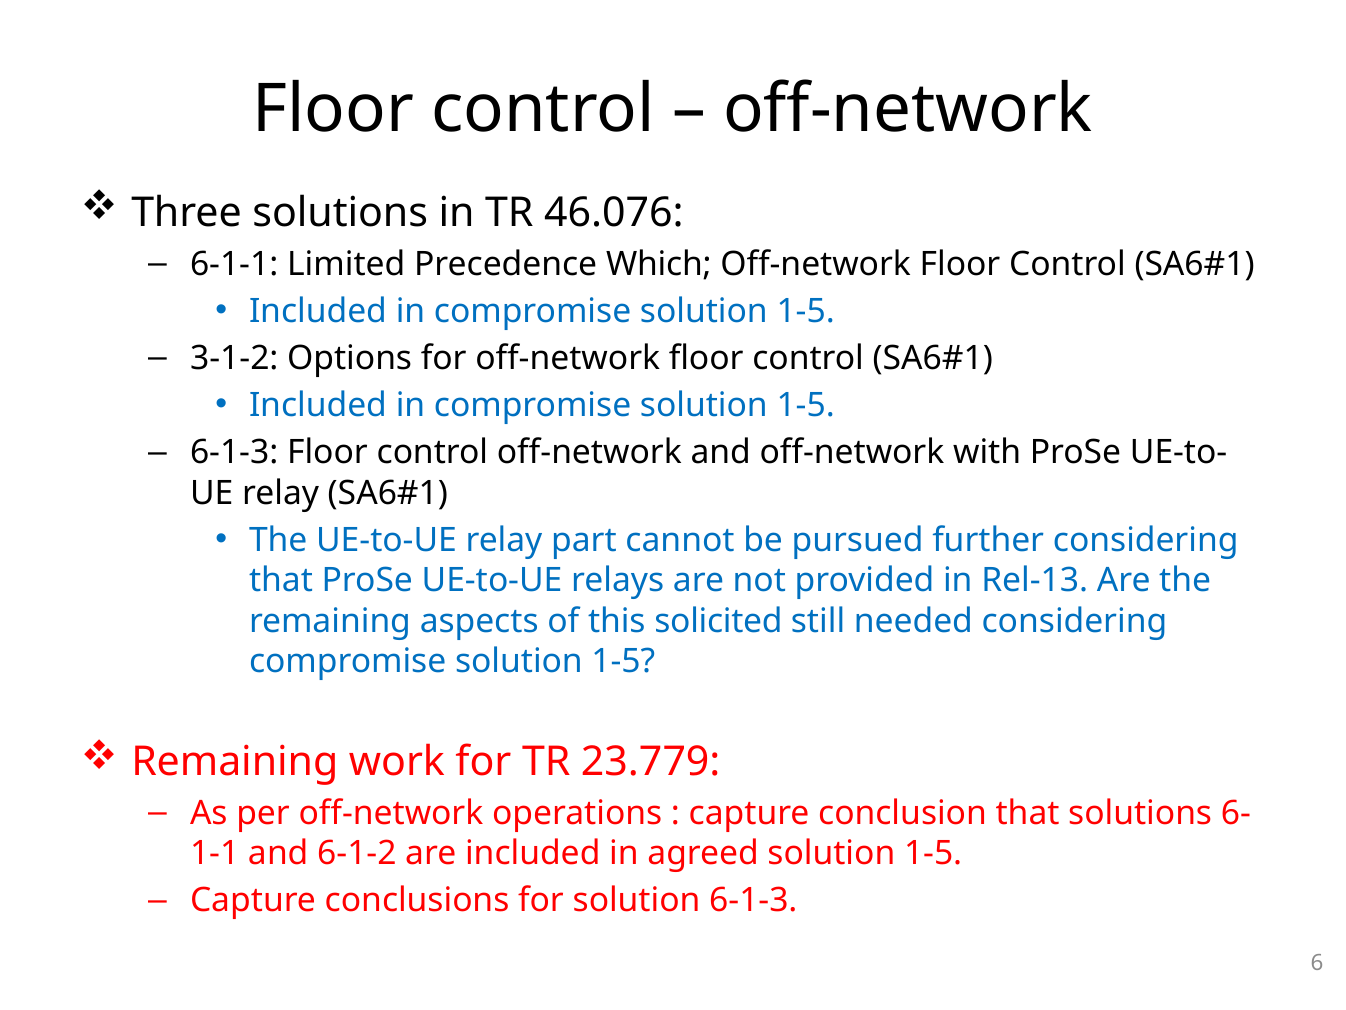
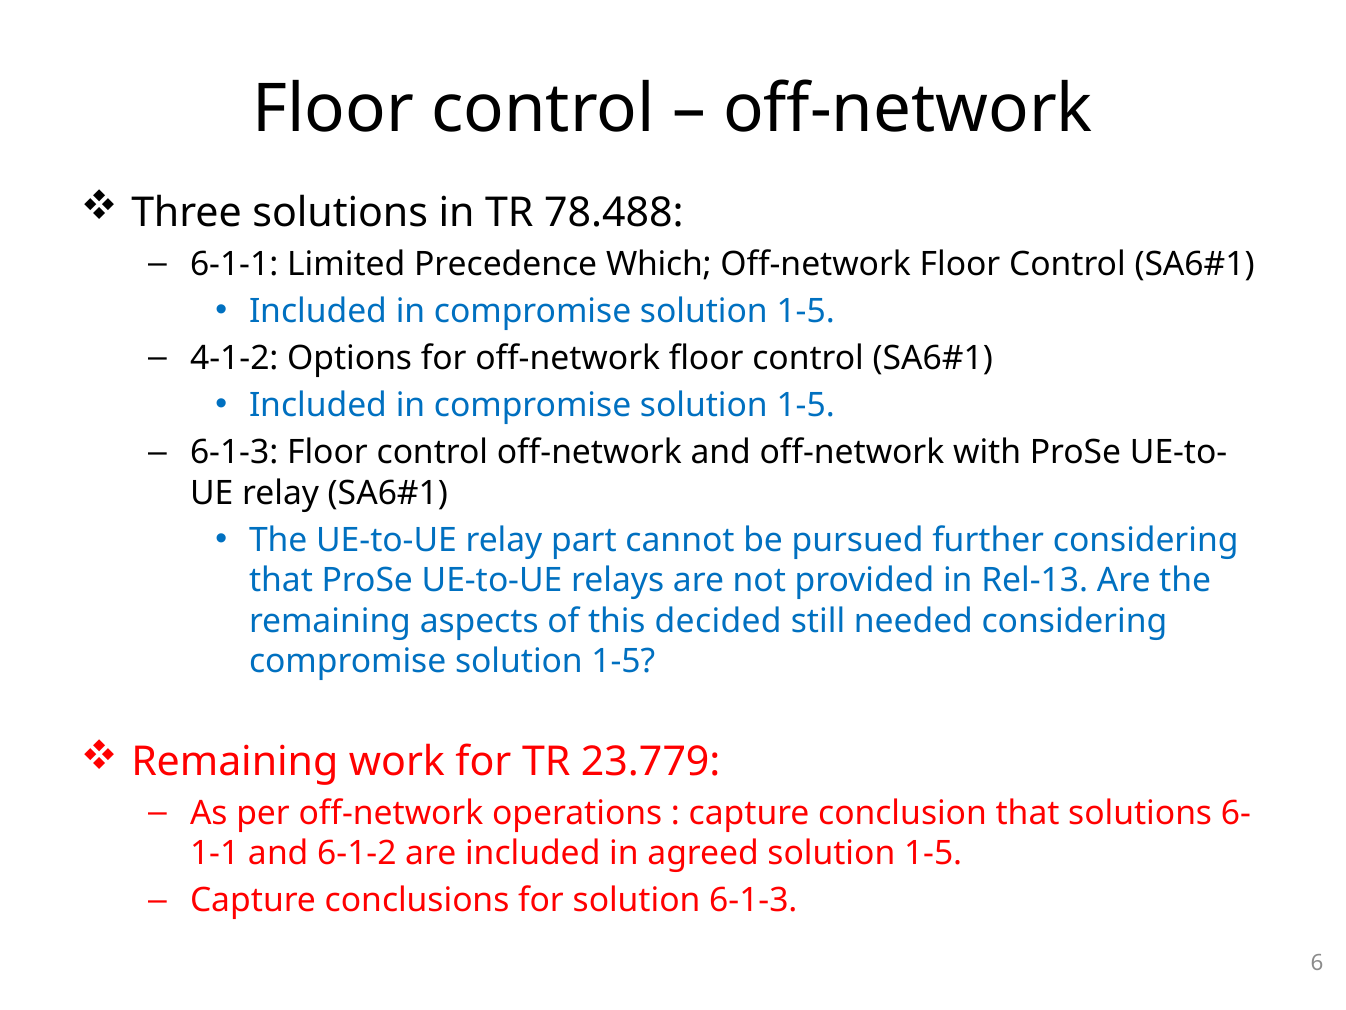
46.076: 46.076 -> 78.488 (614, 213)
3-1-2: 3-1-2 -> 4-1-2 (234, 358)
solicited: solicited -> decided (718, 621)
